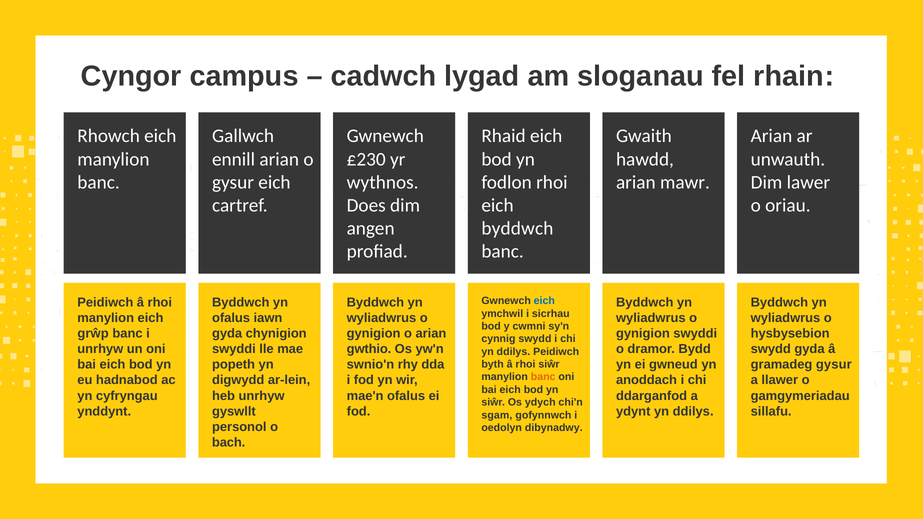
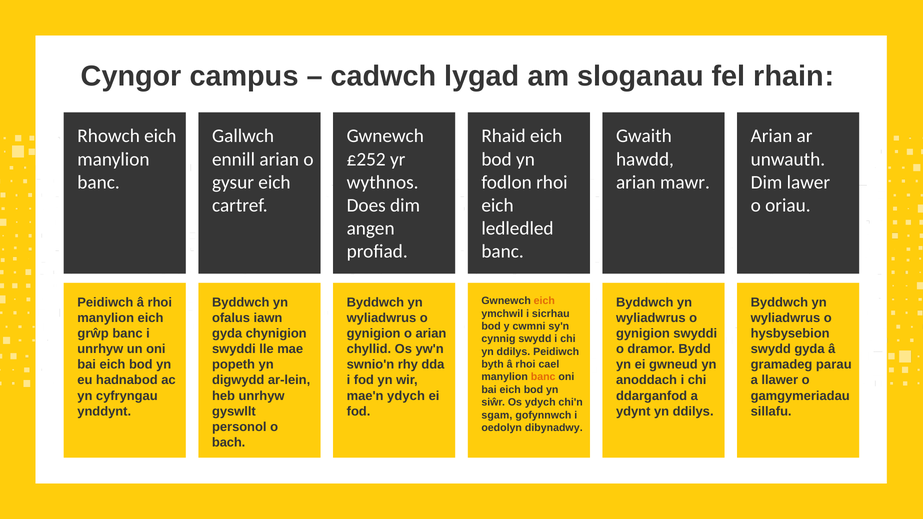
£230: £230 -> £252 (366, 159)
byddwch: byddwch -> ledledled (517, 228)
eich colour: blue -> orange (544, 301)
gwthio: gwthio -> chyllid (369, 349)
gramadeg gysur: gysur -> parau (834, 365)
rhoi siŵr: siŵr -> cael (549, 364)
mae'n ofalus: ofalus -> ydych (406, 396)
